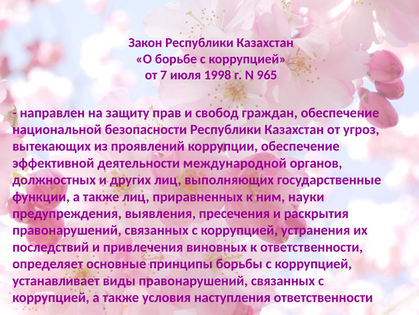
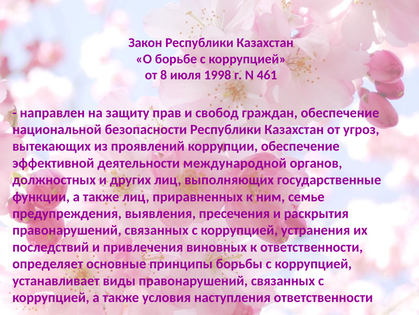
7: 7 -> 8 (164, 75)
965: 965 -> 461 (267, 75)
науки: науки -> семье (306, 196)
